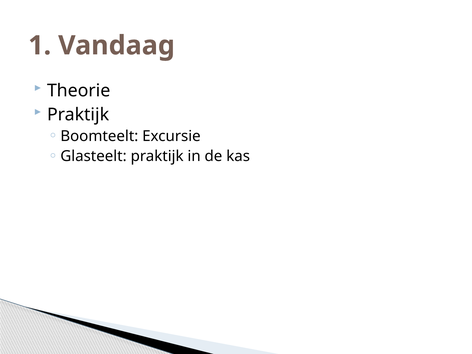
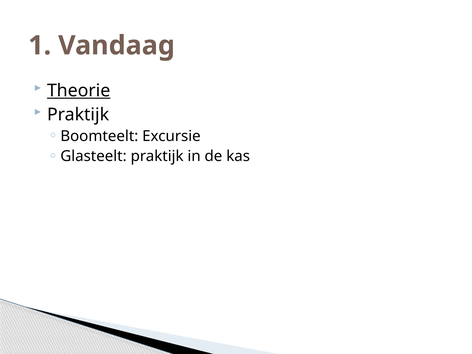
Theorie underline: none -> present (79, 91)
